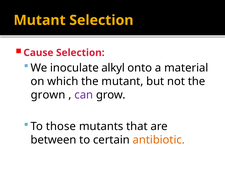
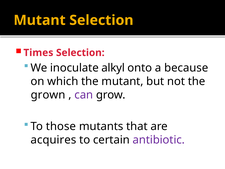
Cause: Cause -> Times (38, 53)
material: material -> because (186, 68)
between: between -> acquires (53, 140)
antibiotic colour: orange -> purple (159, 140)
